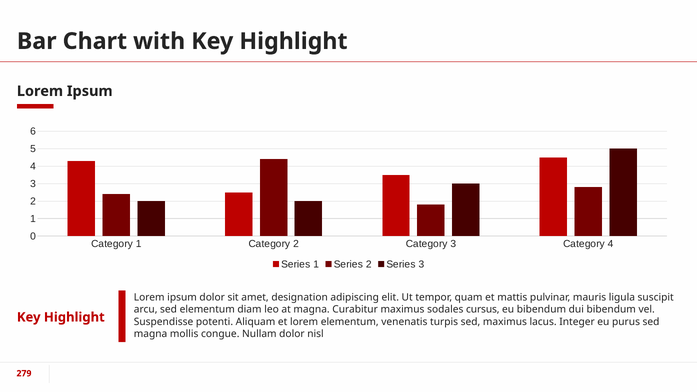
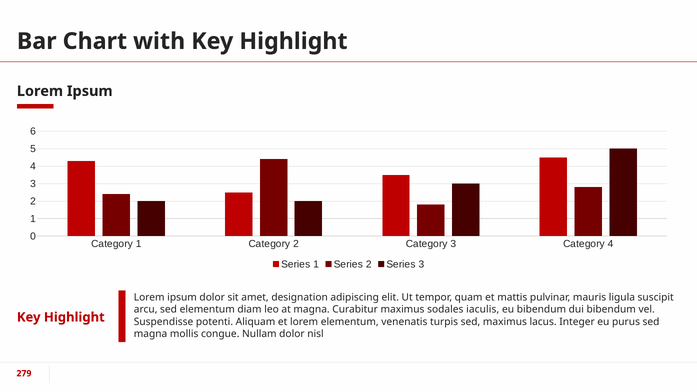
cursus: cursus -> iaculis (483, 310)
